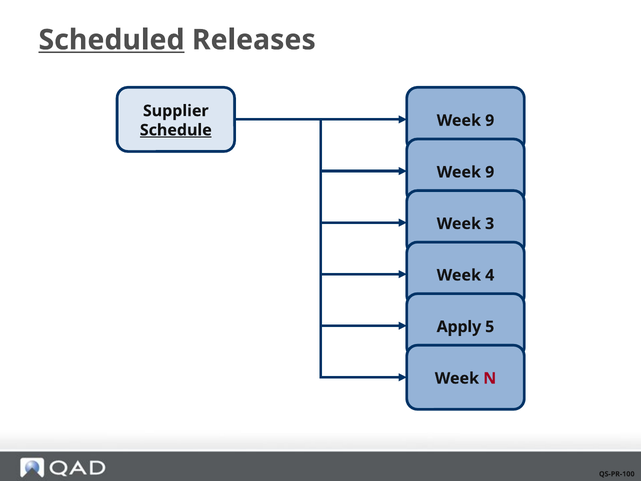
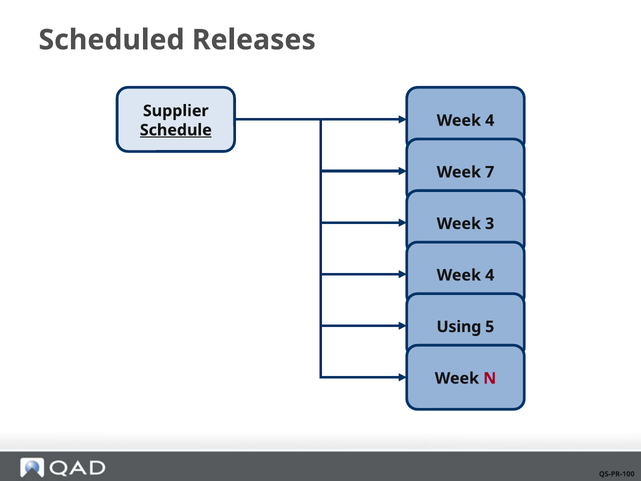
Scheduled underline: present -> none (111, 40)
9: 9 -> 4 (490, 120)
9: 9 -> 7 (490, 172)
Apply: Apply -> Using (459, 327)
